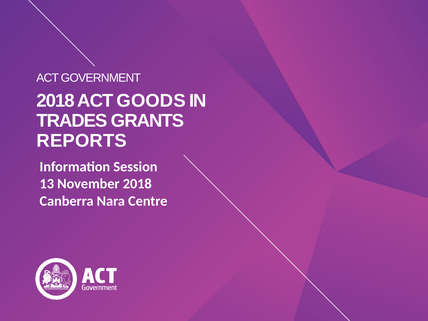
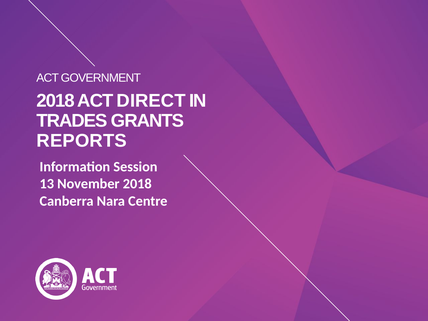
GOODS: GOODS -> DIRECT (151, 101)
